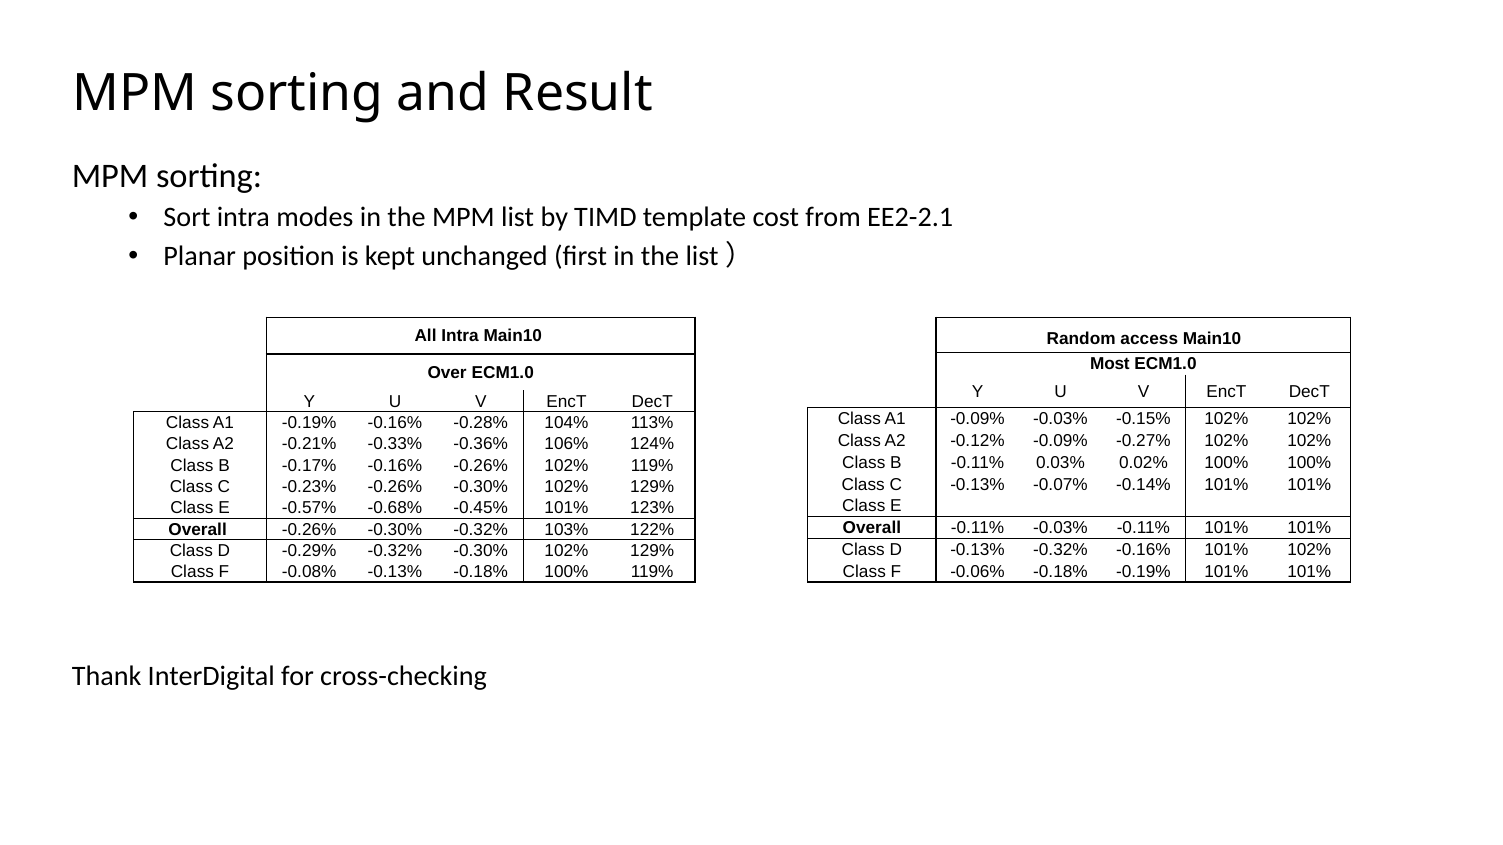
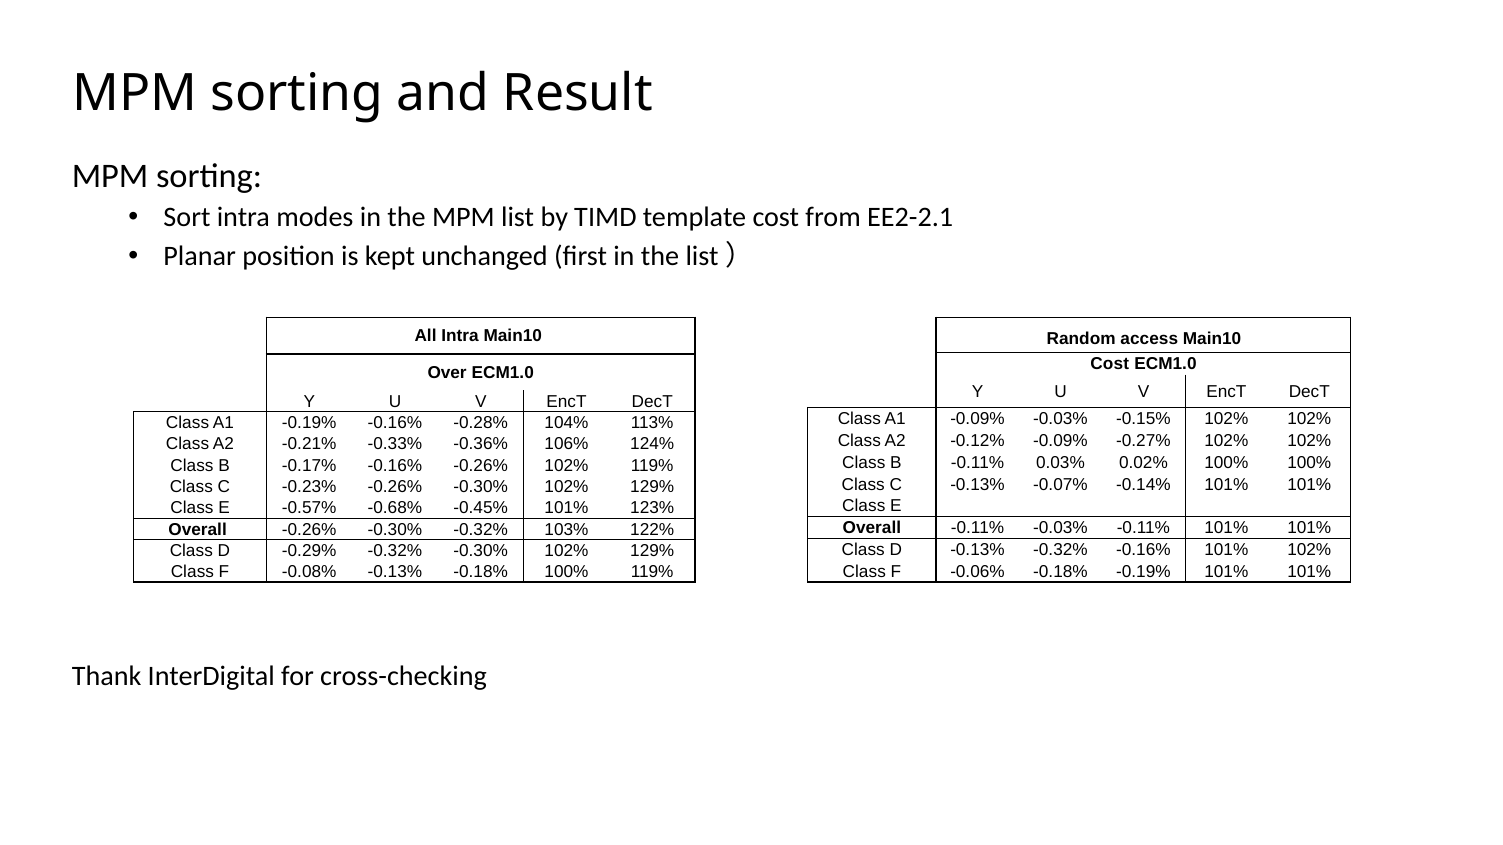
Most: Most -> Cost (1110, 364)
